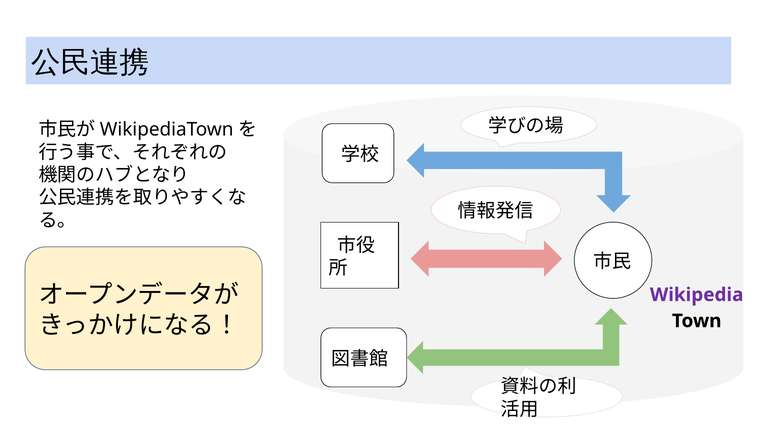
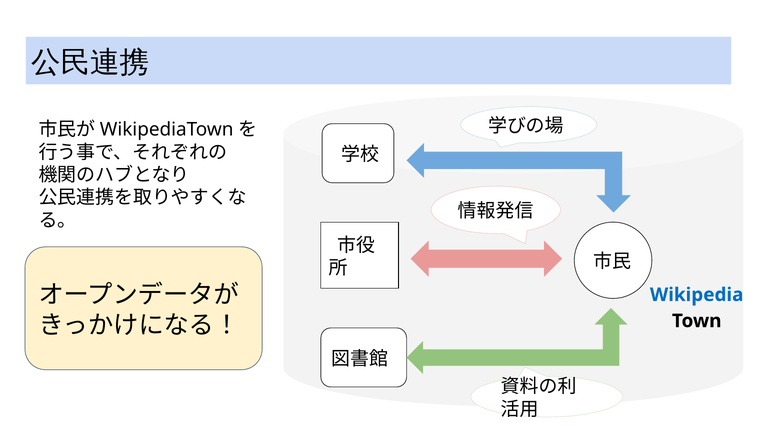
Wikipedia colour: purple -> blue (697, 295)
